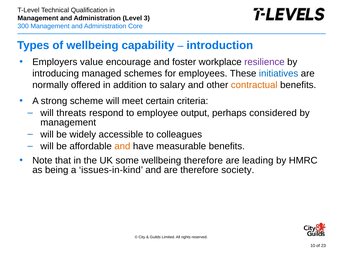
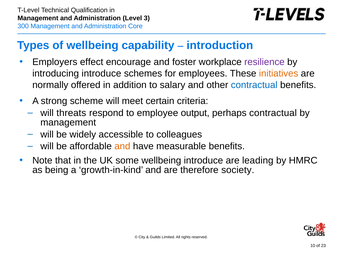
value: value -> effect (92, 62)
introducing managed: managed -> introduce (101, 74)
initiatives colour: blue -> orange (279, 74)
contractual colour: orange -> blue (254, 85)
perhaps considered: considered -> contractual (273, 113)
wellbeing therefore: therefore -> introduce (203, 161)
issues-in-kind: issues-in-kind -> growth-in-kind (111, 170)
